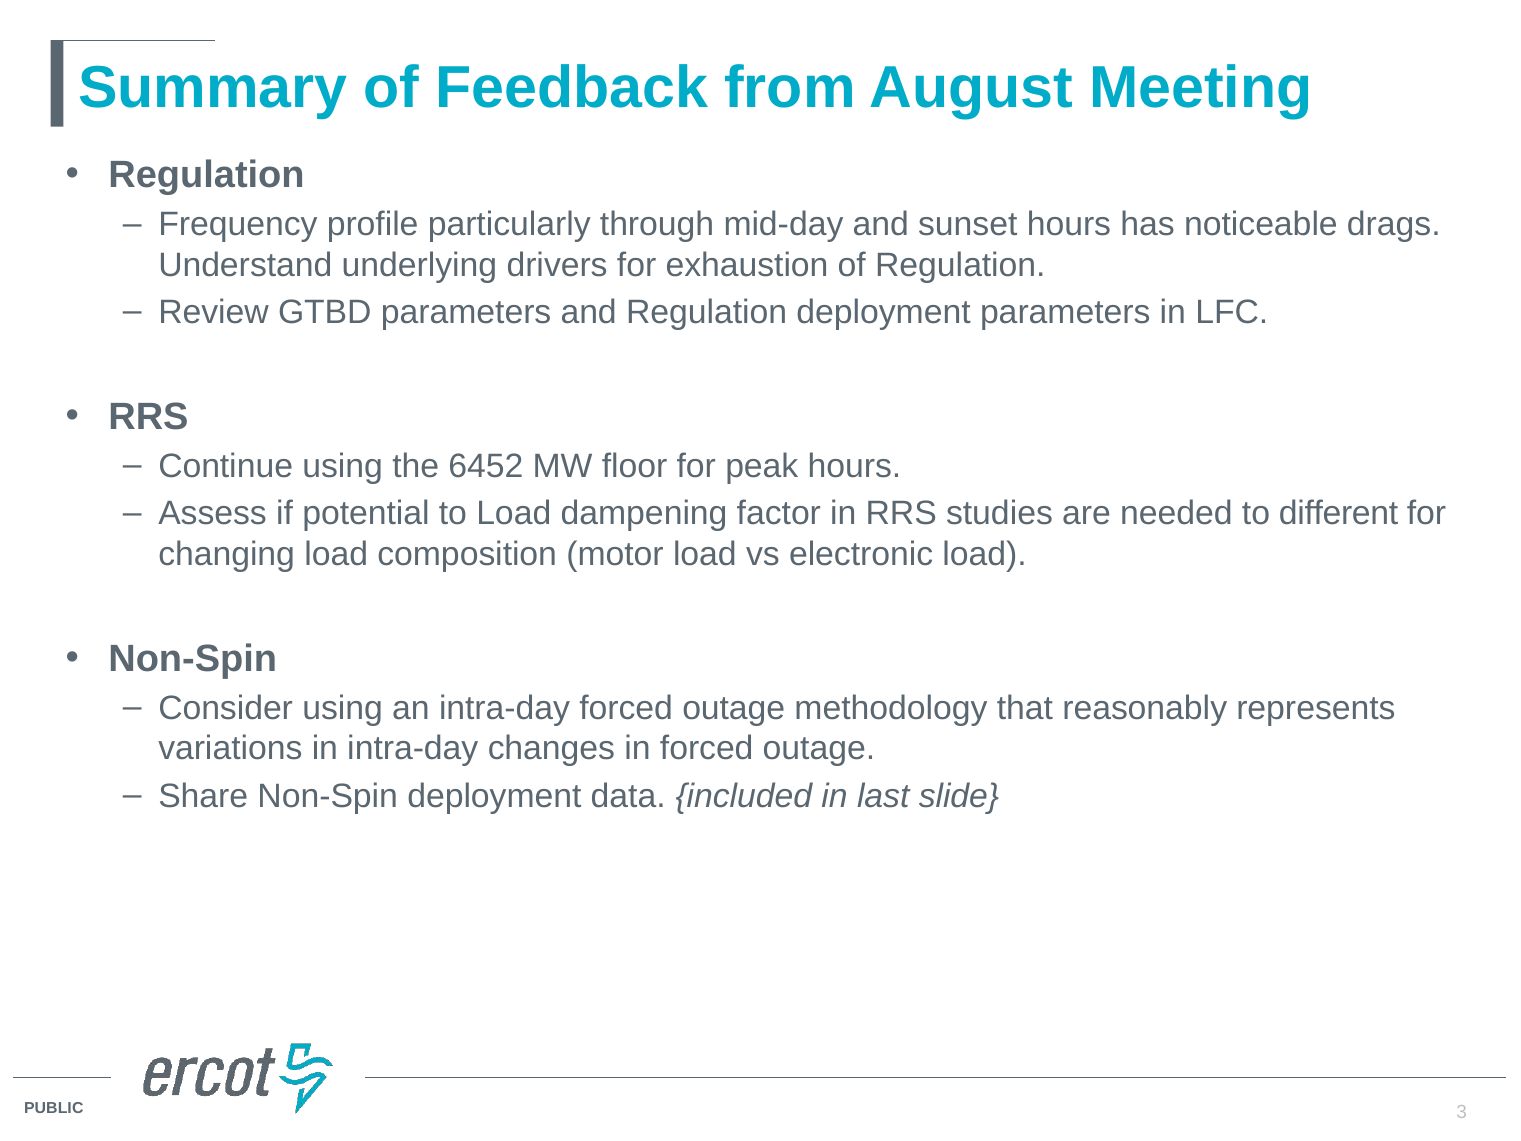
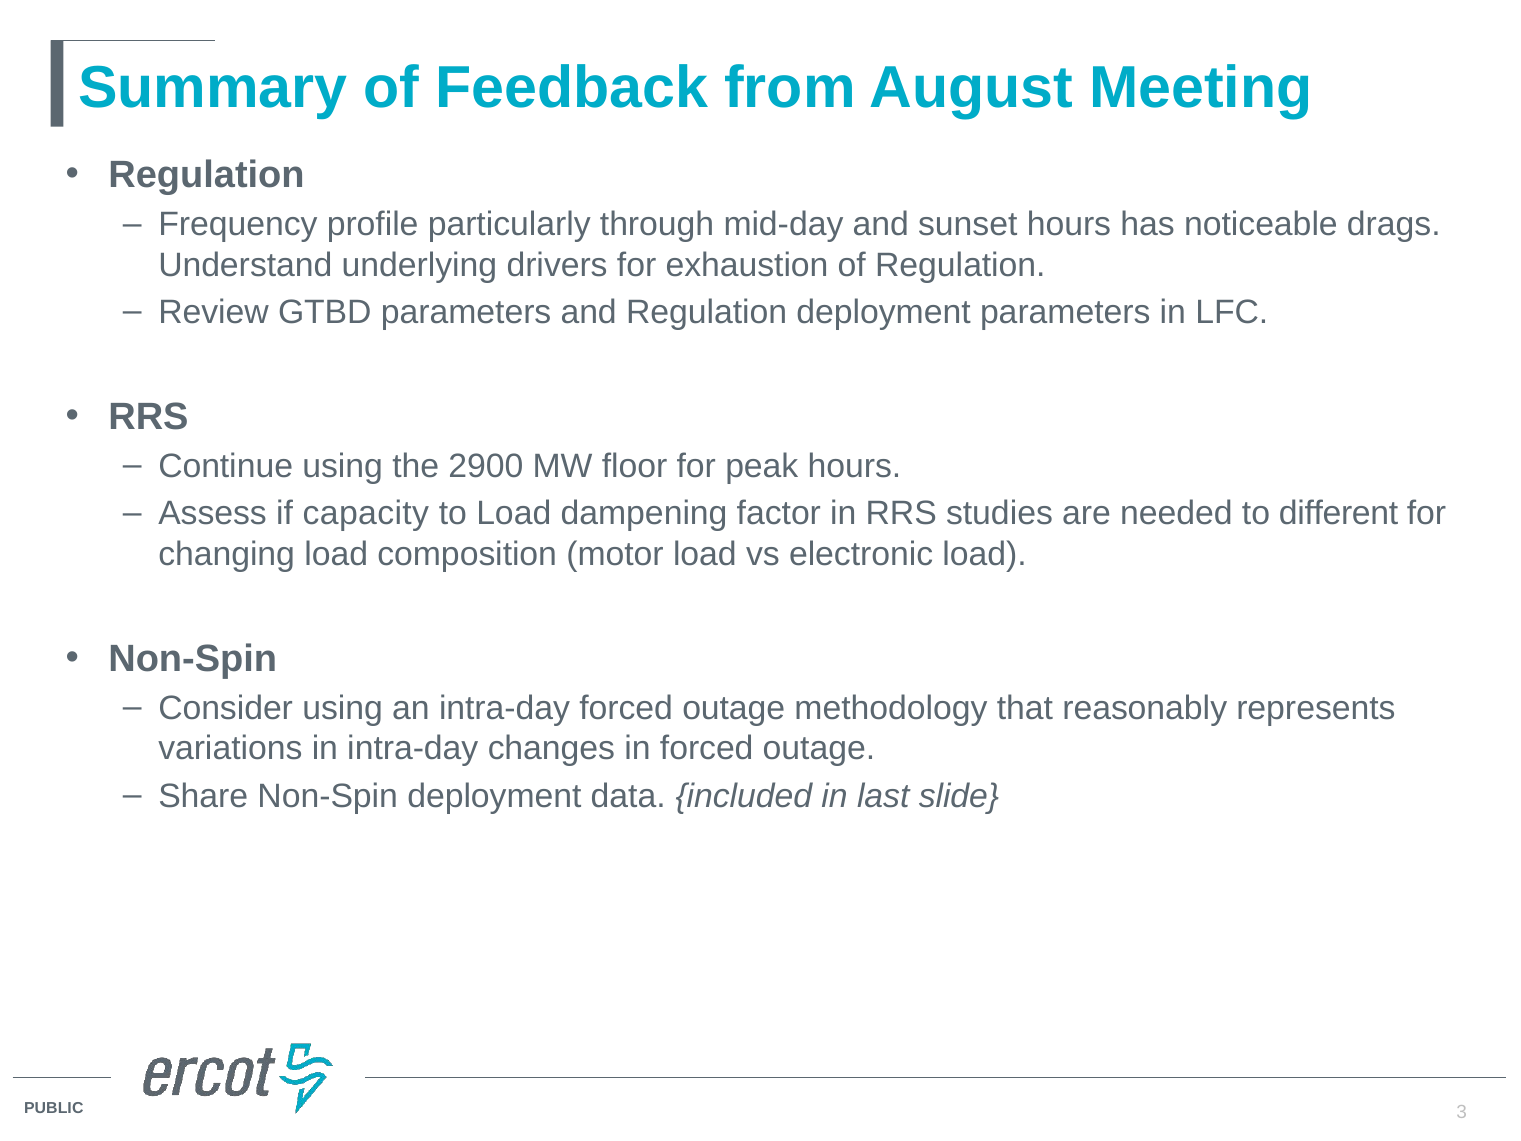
6452: 6452 -> 2900 (486, 466)
potential: potential -> capacity (366, 514)
